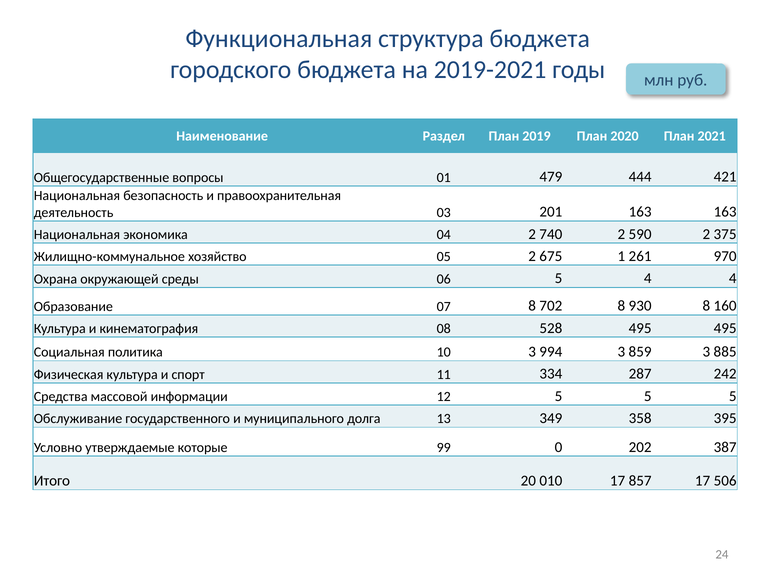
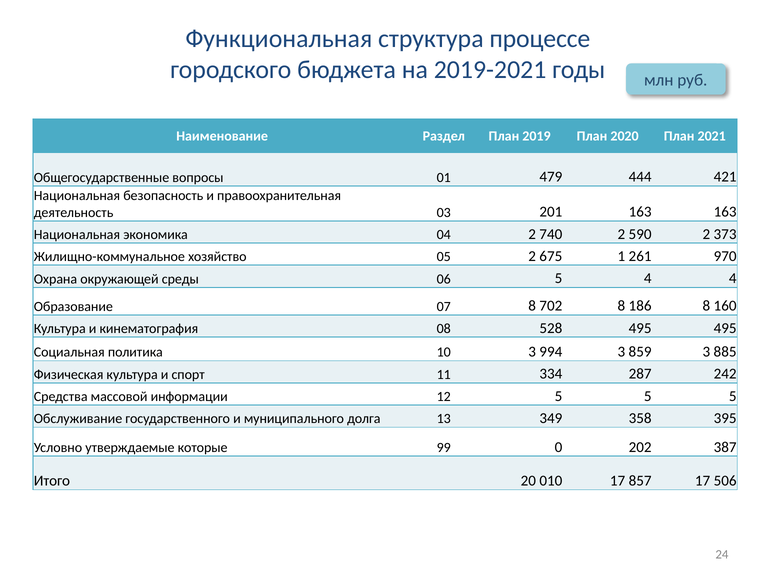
структура бюджета: бюджета -> процессе (540, 39)
375: 375 -> 373 (725, 234)
930: 930 -> 186 (640, 306)
